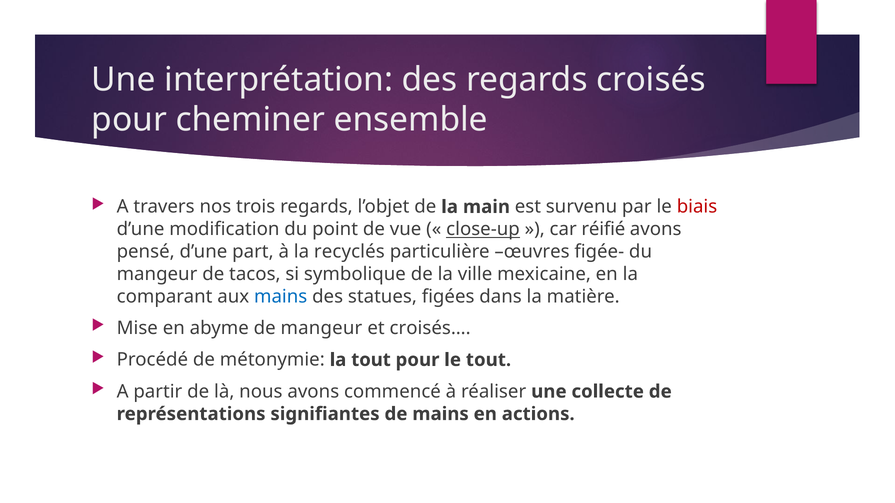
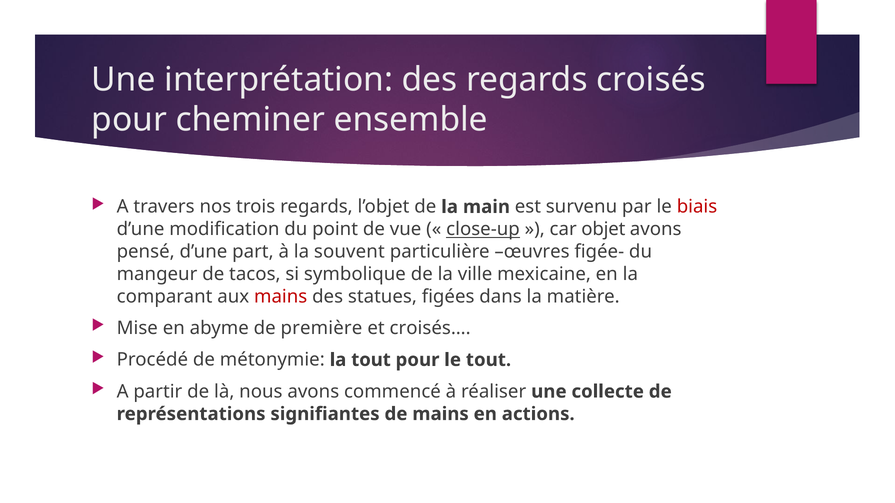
réifié: réifié -> objet (603, 229)
recyclés: recyclés -> souvent (349, 252)
mains colour: blue -> red (281, 297)
de mangeur: mangeur -> première (321, 328)
